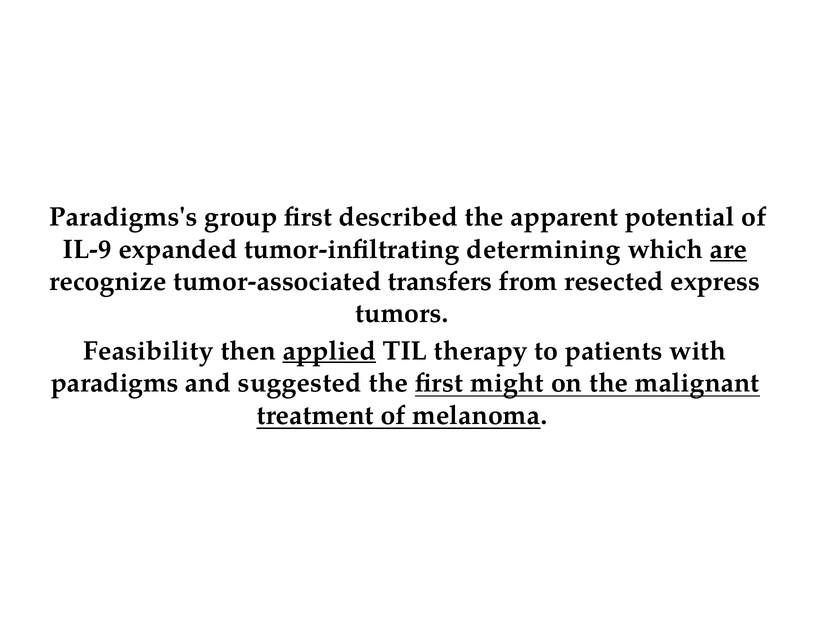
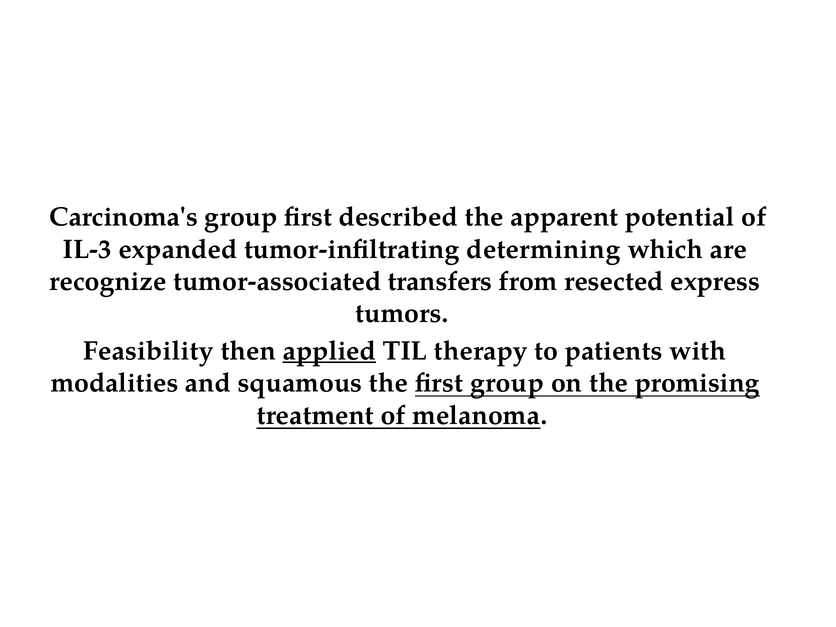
Paradigms's: Paradigms's -> Carcinoma's (124, 217)
IL-9: IL-9 -> IL-3 (87, 249)
are underline: present -> none (728, 249)
paradigms: paradigms -> modalities (115, 383)
suggested: suggested -> squamous (300, 383)
first might: might -> group (507, 383)
malignant: malignant -> promising (697, 383)
